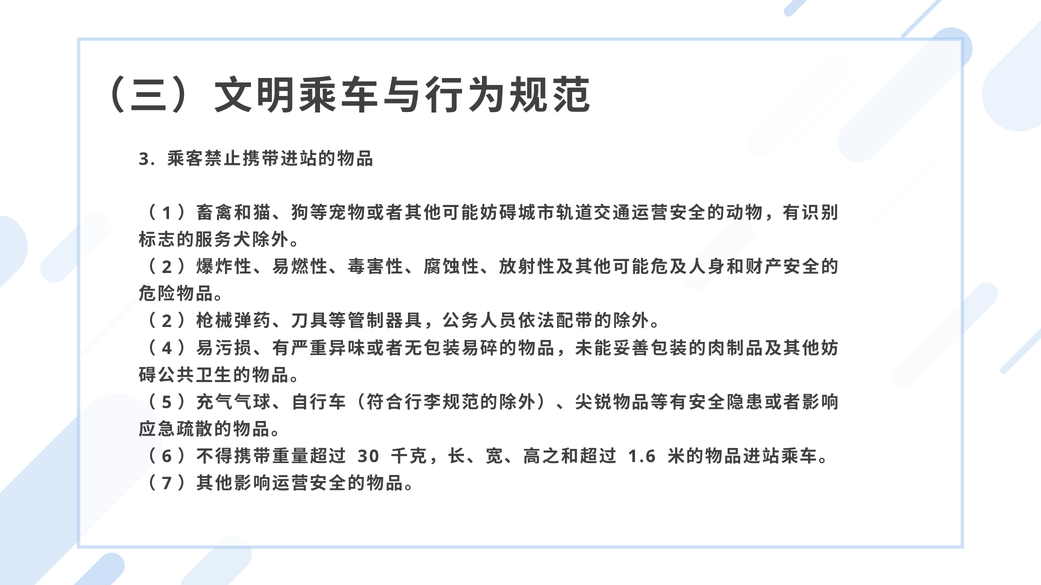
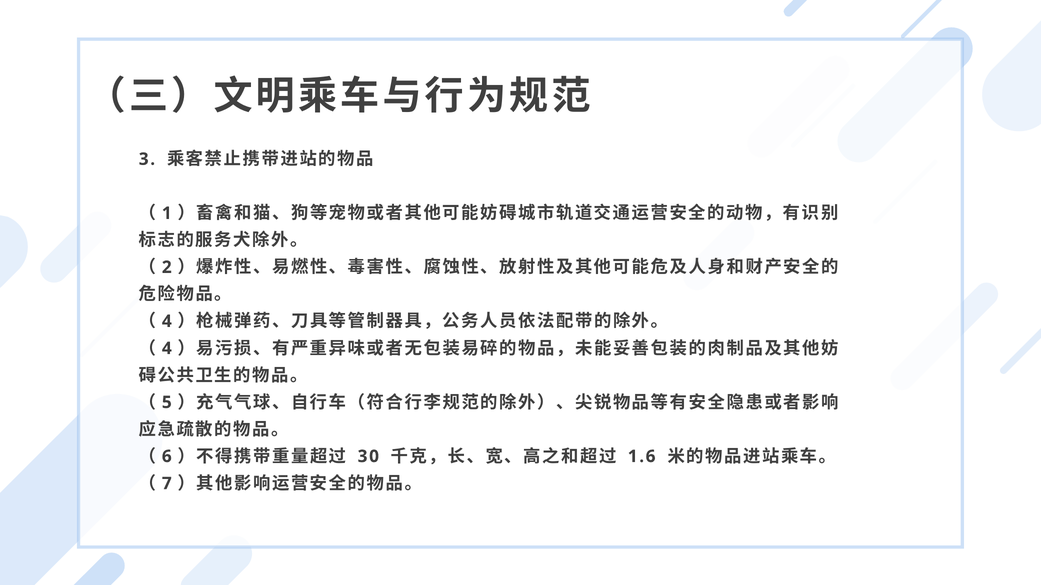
2: 2 -> 4 (167, 322)
